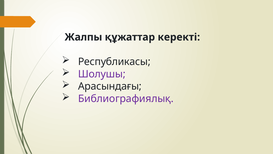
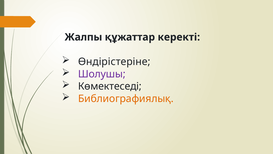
Республикасы: Республикасы -> Өндірістеріне (114, 62)
Арасындағы: Арасындағы -> Көмектеседі (110, 86)
Библиографиялық colour: purple -> orange (126, 98)
